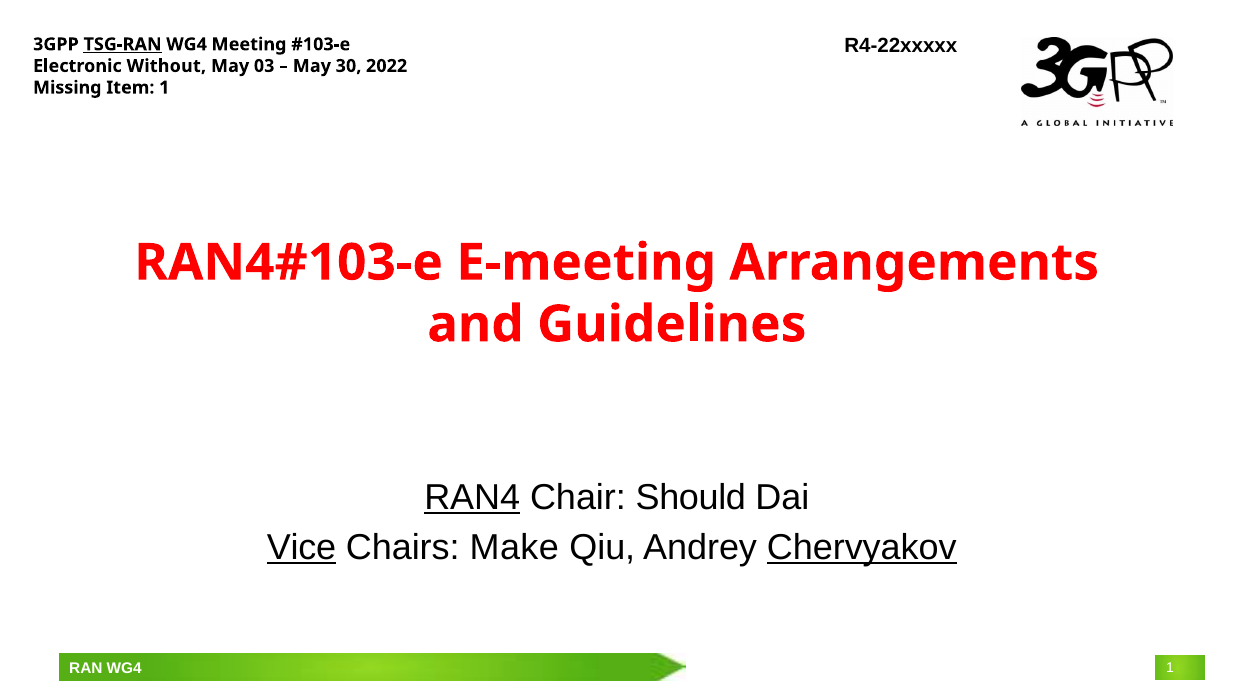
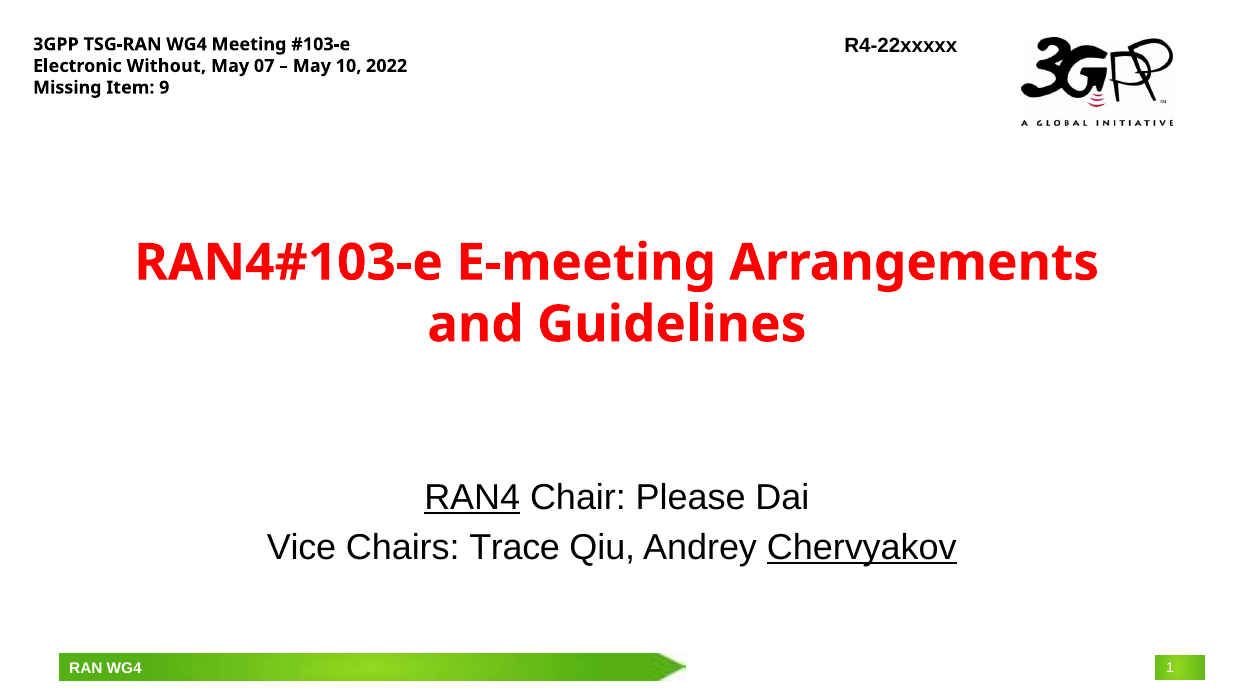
TSG-RAN underline: present -> none (123, 44)
03: 03 -> 07 (264, 66)
30: 30 -> 10 (349, 66)
Item 1: 1 -> 9 (164, 88)
Should: Should -> Please (691, 497)
Vice underline: present -> none (301, 548)
Make: Make -> Trace (515, 548)
